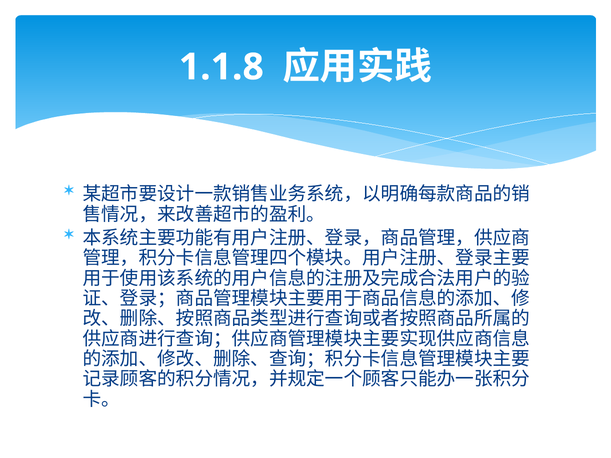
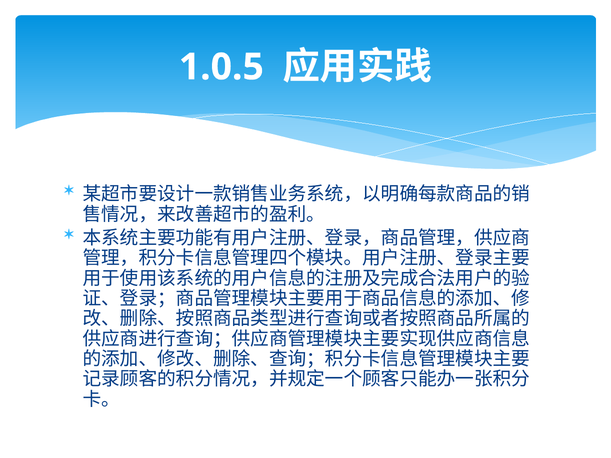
1.1.8: 1.1.8 -> 1.0.5 (221, 67)
